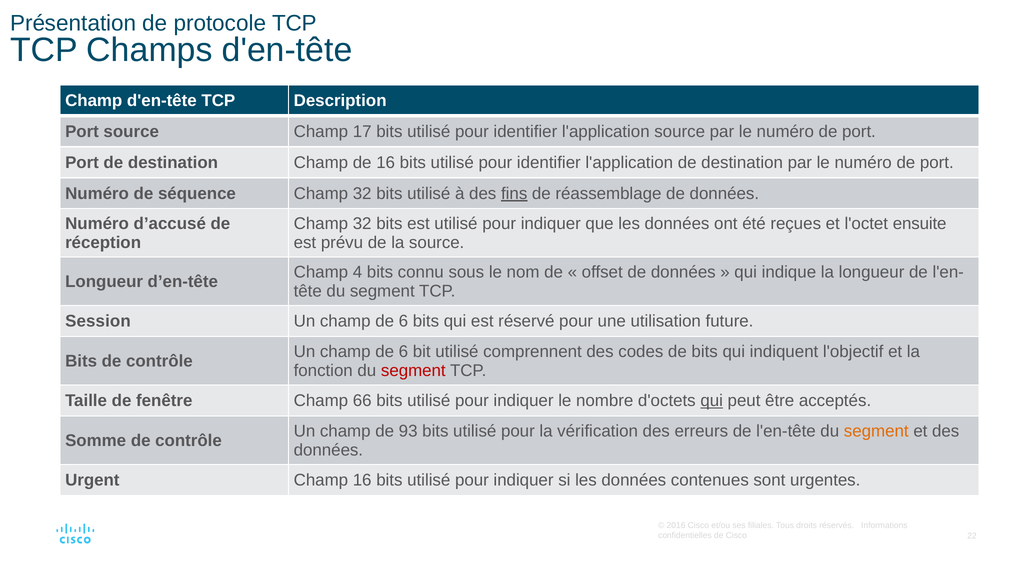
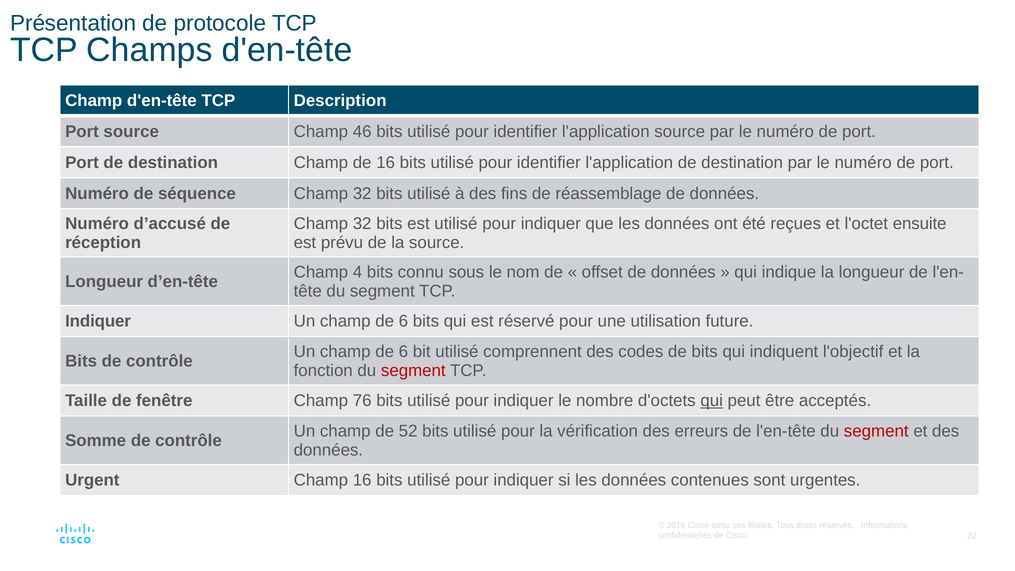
17: 17 -> 46 (362, 132)
fins underline: present -> none (514, 193)
Session: Session -> Indiquer (98, 321)
66: 66 -> 76 (362, 401)
93: 93 -> 52 (408, 431)
segment colour: orange -> red (876, 431)
